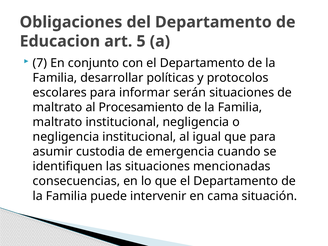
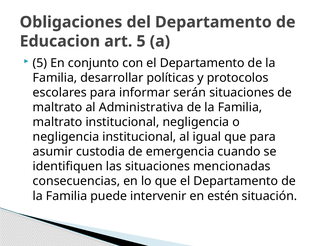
7: 7 -> 5 (40, 63)
Procesamiento: Procesamiento -> Administrativa (141, 107)
cama: cama -> estén (223, 196)
